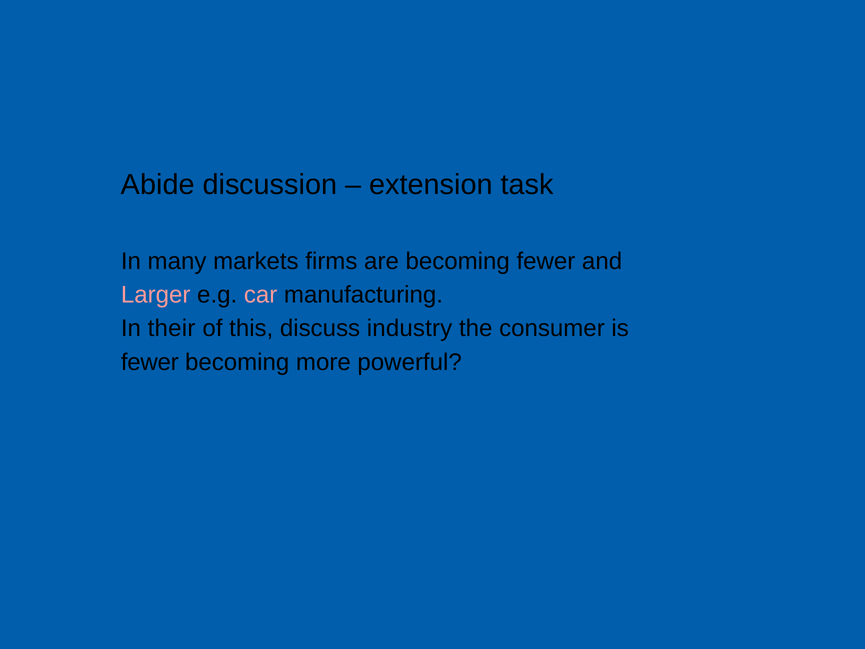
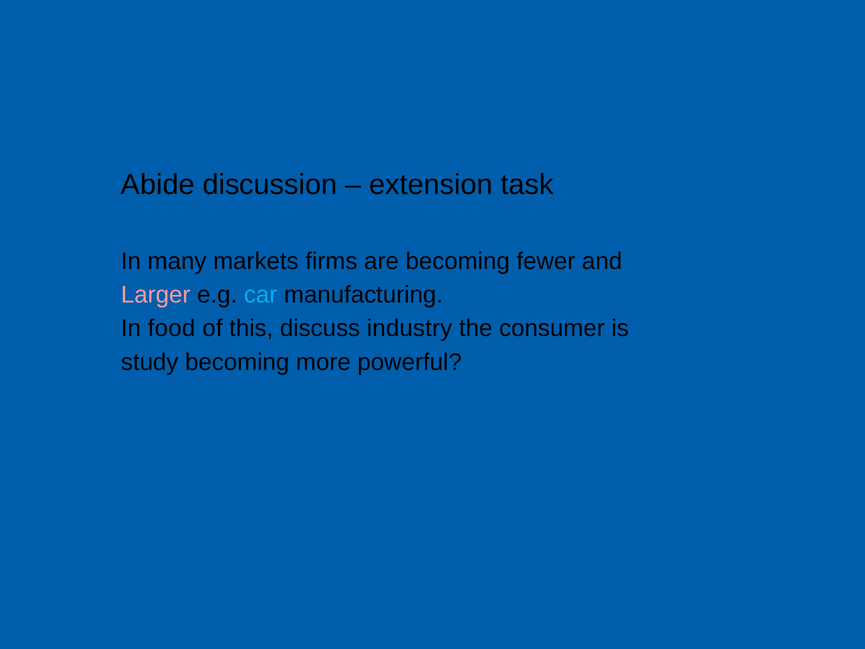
car colour: pink -> light blue (261, 295)
their: their -> food (172, 328)
fewer: fewer -> study (150, 362)
